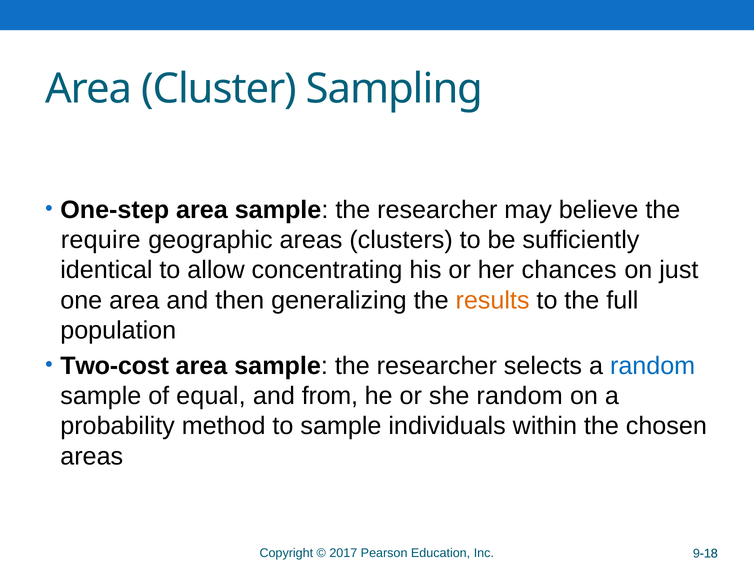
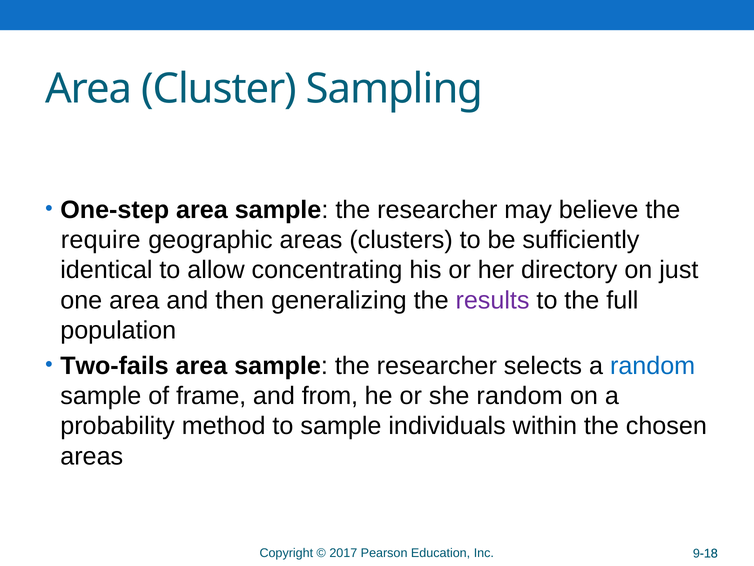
chances: chances -> directory (569, 270)
results colour: orange -> purple (493, 300)
Two-cost: Two-cost -> Two-fails (115, 365)
equal: equal -> frame (211, 396)
